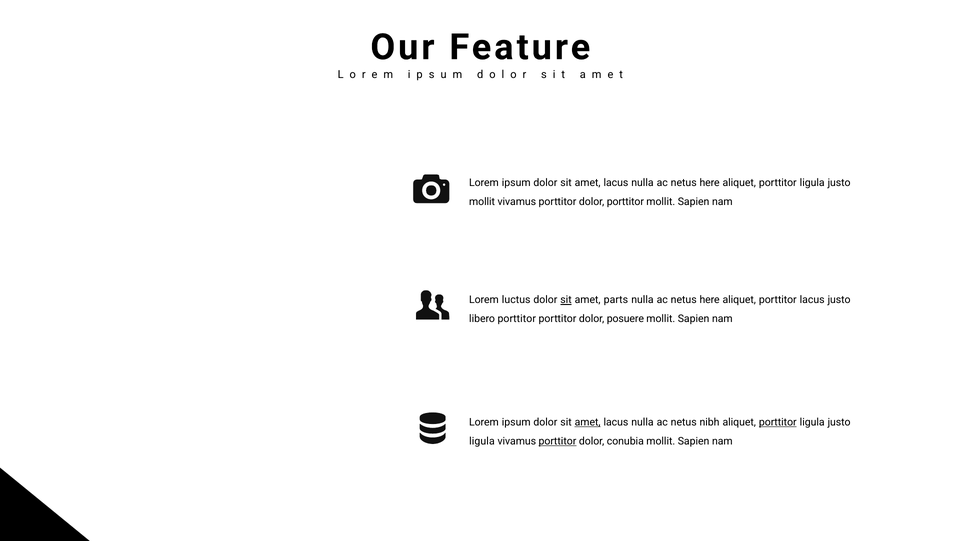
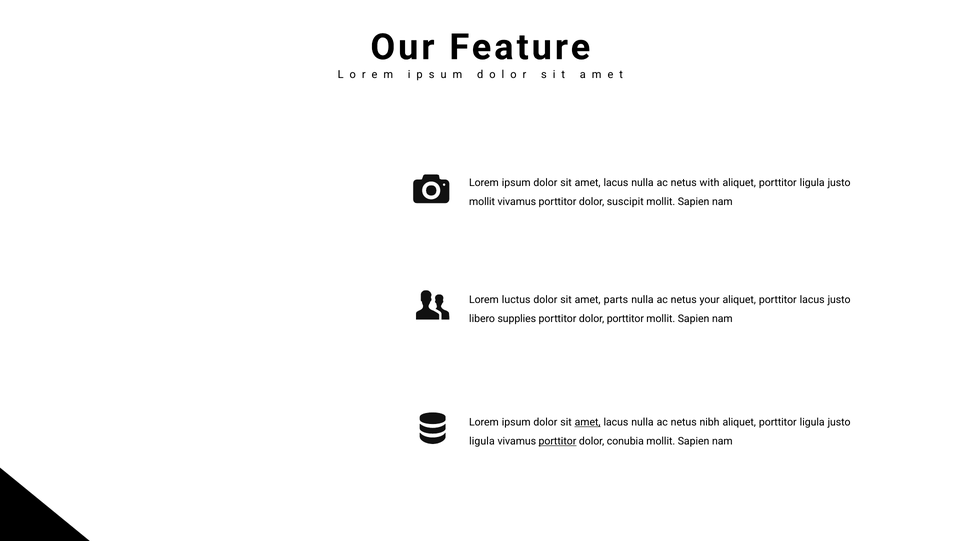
here: here -> with (710, 183)
dolor porttitor: porttitor -> suscipit (625, 202)
sit underline: present -> none (566, 300)
here: here -> your (710, 300)
libero porttitor: porttitor -> supplies (517, 319)
dolor posuere: posuere -> porttitor (625, 319)
porttitor underline: present -> none (778, 422)
